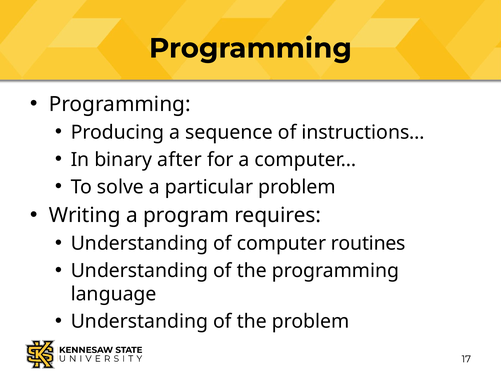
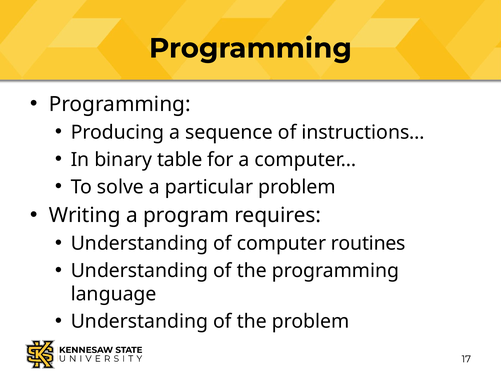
after: after -> table (180, 159)
